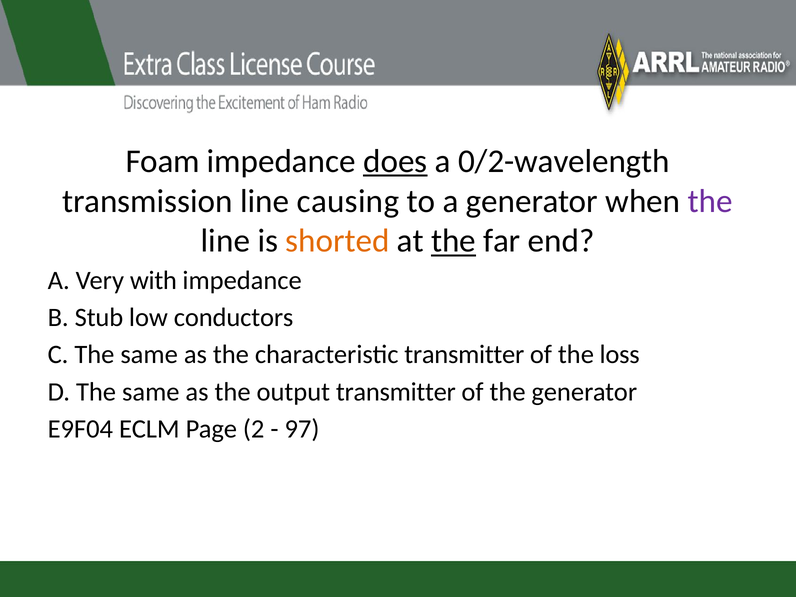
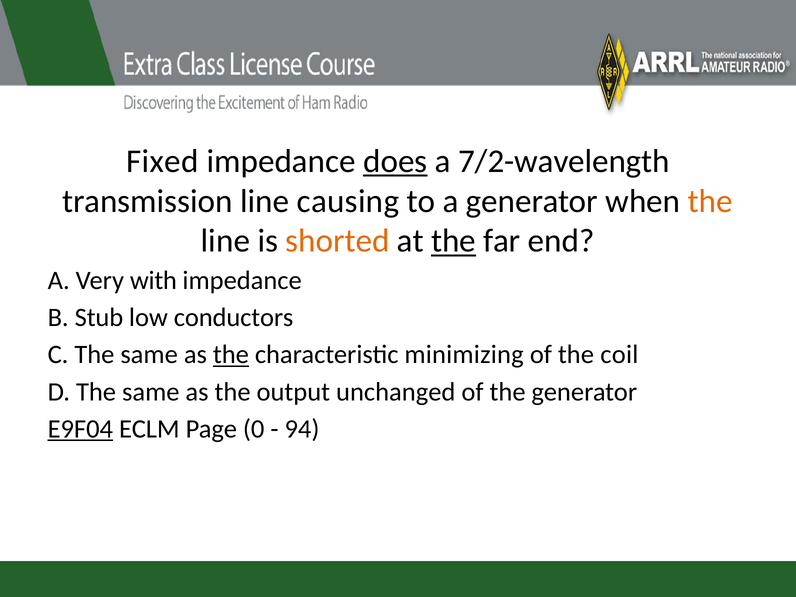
Foam: Foam -> Fixed (162, 161)
0/2-wavelength: 0/2-wavelength -> 7/2-wavelength (564, 161)
the colour: purple -> orange (710, 201)
the underline: none -> present (231, 355)
characteristic transmitter: transmitter -> minimizing (464, 355)
loss: loss -> coil (619, 355)
output transmitter: transmitter -> unchanged (396, 392)
E9F04 underline: none -> present (80, 429)
2: 2 -> 0 (254, 429)
97: 97 -> 94 (302, 429)
